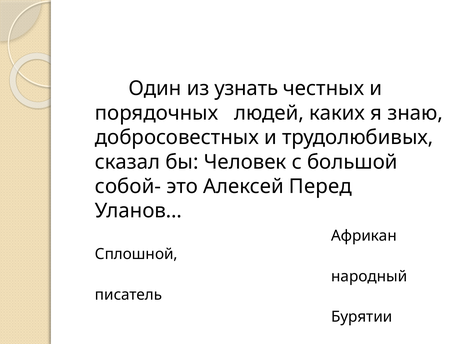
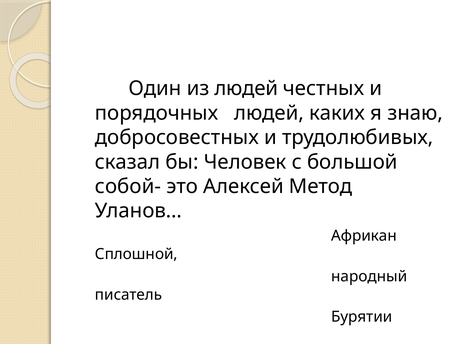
из узнать: узнать -> людей (246, 89)
Перед: Перед -> Метод (321, 187)
